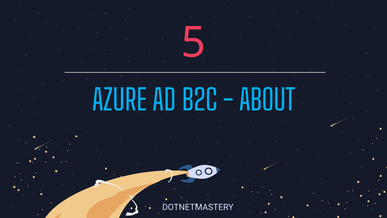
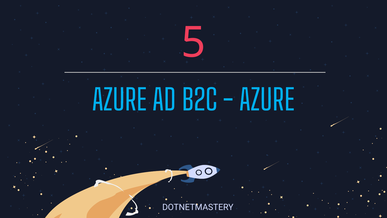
ABOUT: ABOUT -> AZURE (267, 101)
